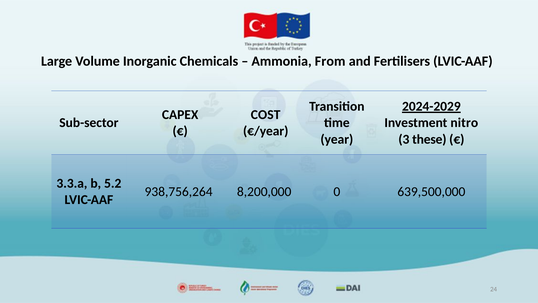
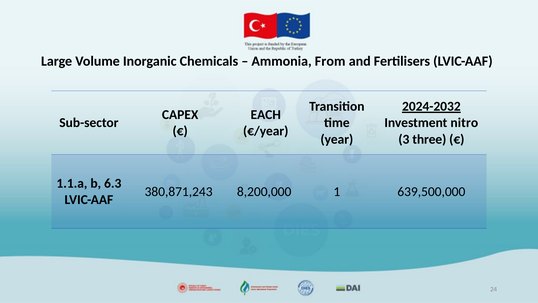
2024-2029: 2024-2029 -> 2024-2032 (431, 106)
COST: COST -> EACH (266, 114)
these: these -> three (429, 139)
3.3.a: 3.3.a -> 1.1.a (72, 183)
5.2: 5.2 -> 6.3 (113, 183)
938,756,264: 938,756,264 -> 380,871,243 (179, 191)
0: 0 -> 1 (337, 191)
